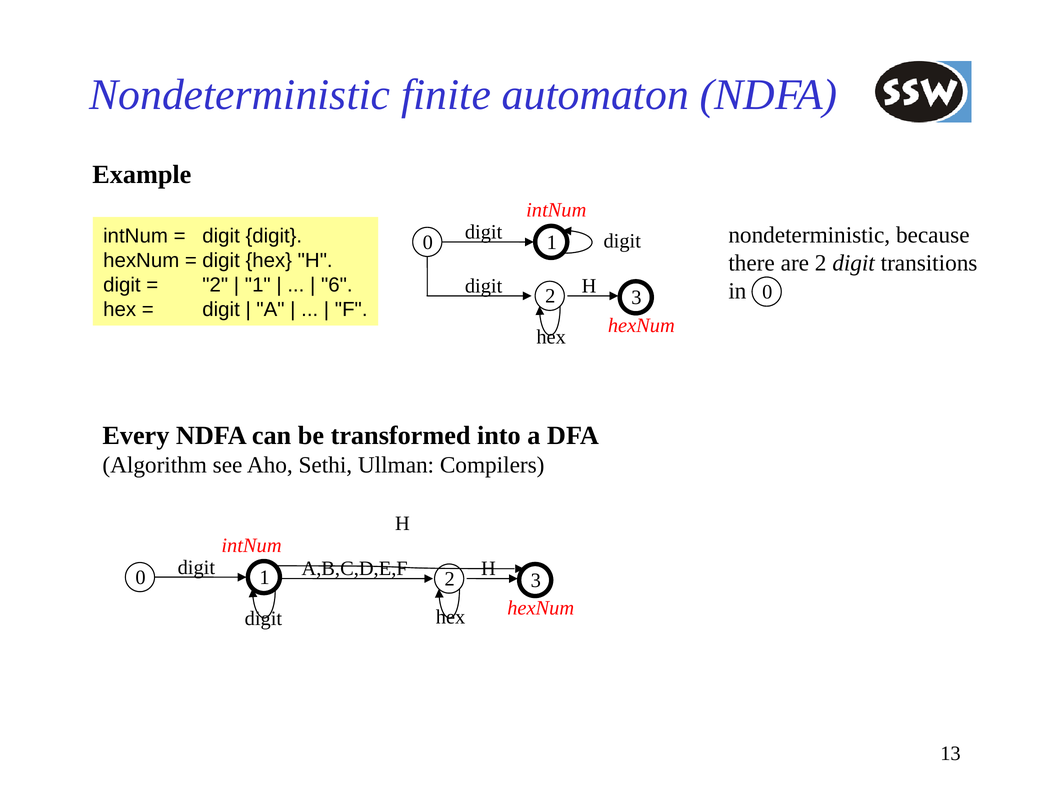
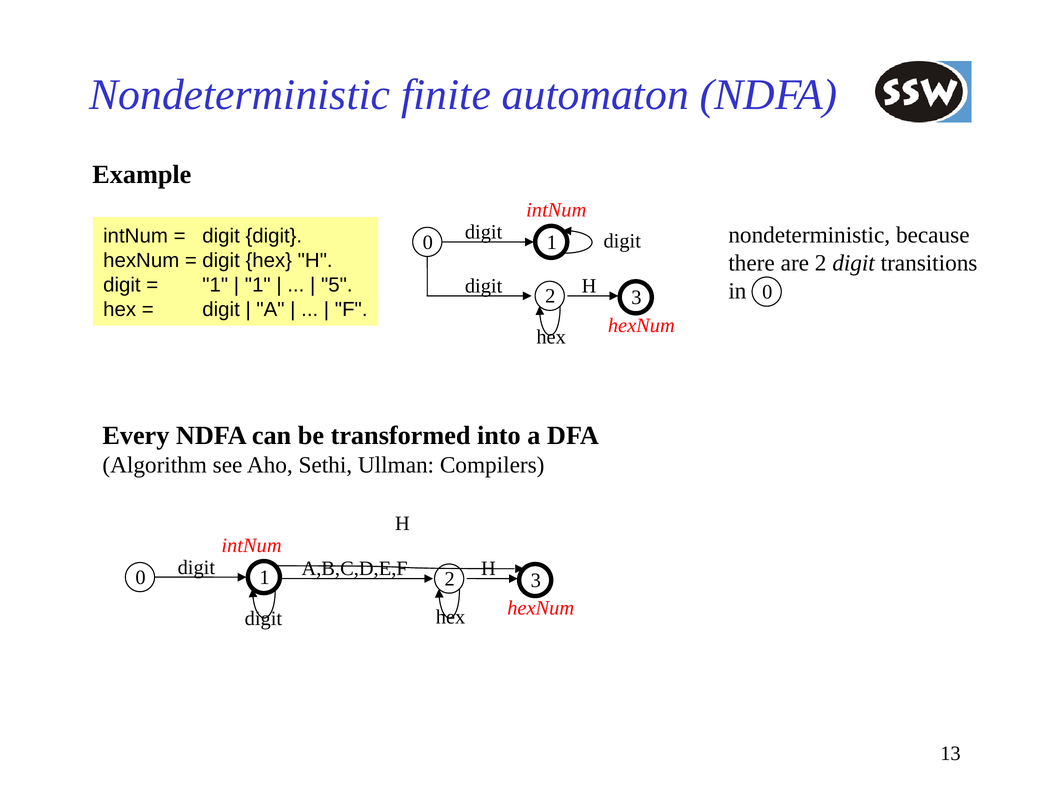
2: 2 -> 1 (215, 285)
6: 6 -> 5 (337, 285)
